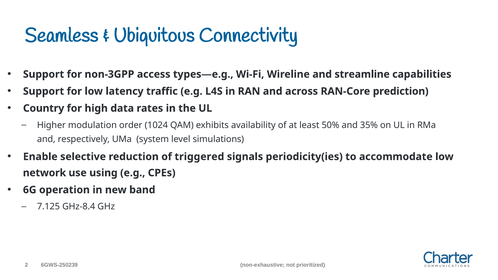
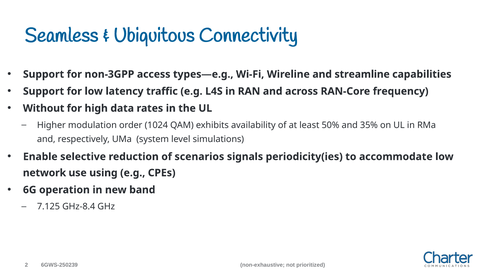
prediction: prediction -> frequency (401, 91)
Country: Country -> Without (44, 108)
triggered: triggered -> scenarios (199, 157)
